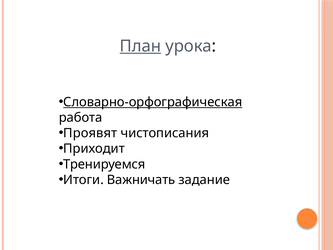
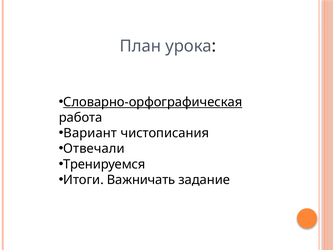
План underline: present -> none (140, 46)
Проявят: Проявят -> Вариант (90, 133)
Приходит: Приходит -> Отвечали (94, 149)
